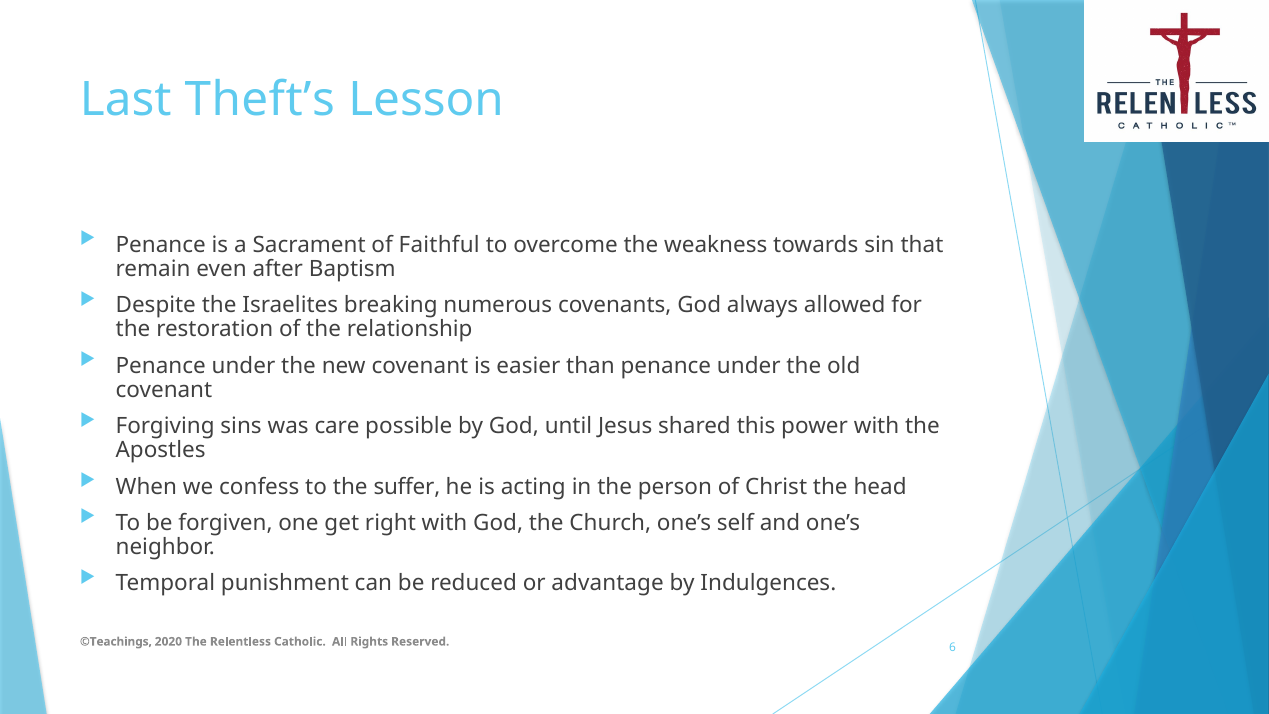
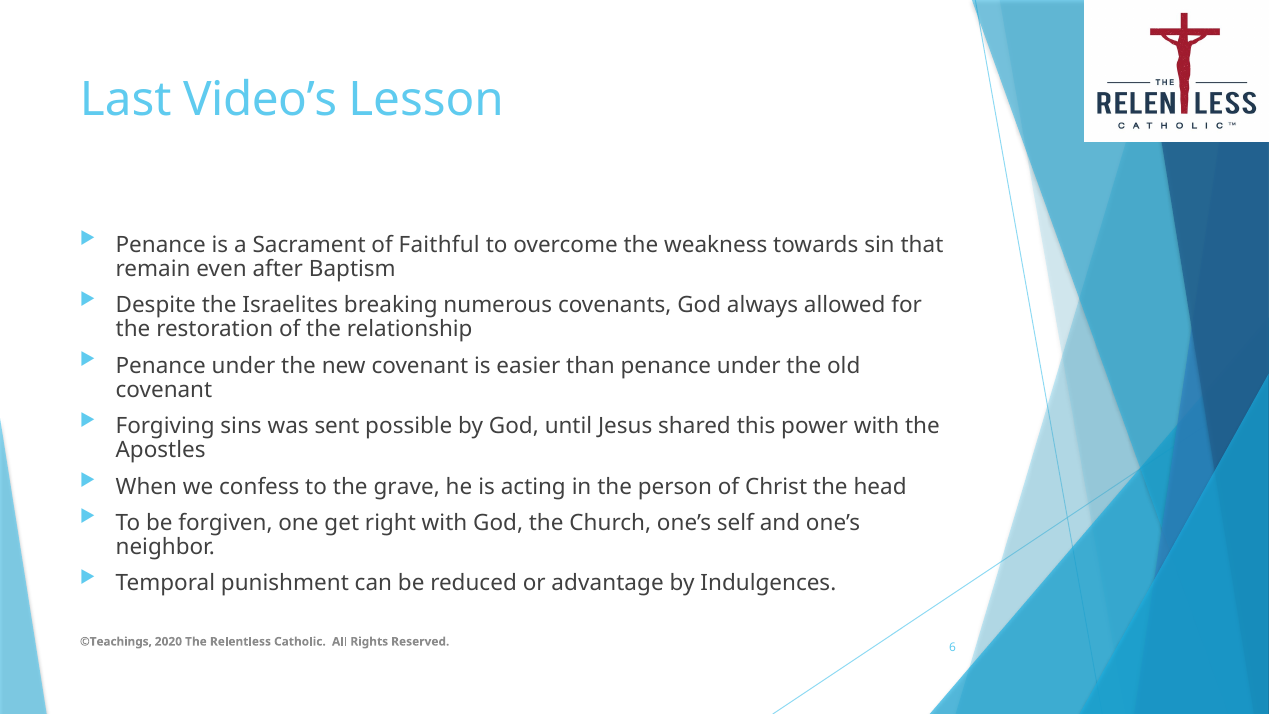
Theft’s: Theft’s -> Video’s (260, 100)
care: care -> sent (337, 426)
suffer: suffer -> grave (407, 486)
